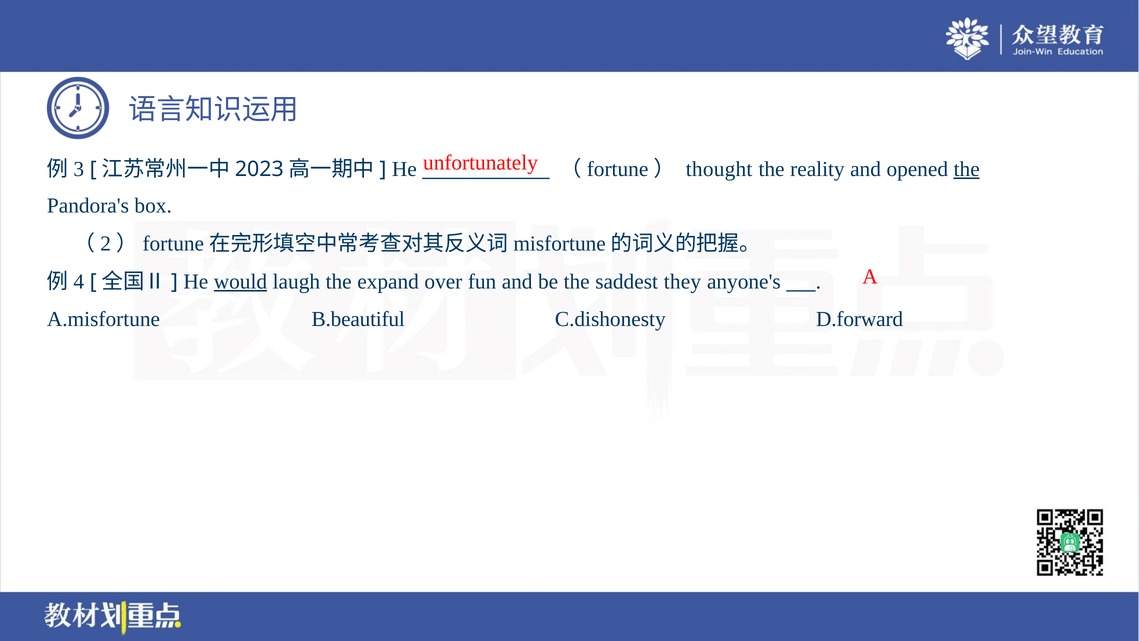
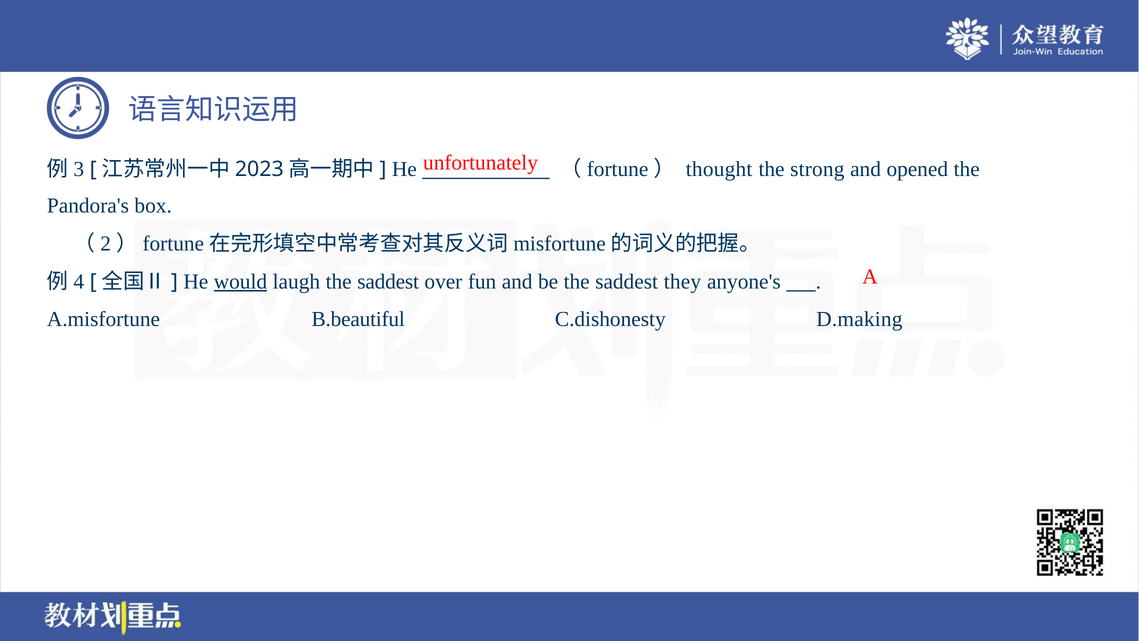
reality: reality -> strong (817, 169)
the underline: present -> none (967, 169)
laugh the expand: expand -> saddest (388, 282)
D.forward: D.forward -> D.making (859, 319)
